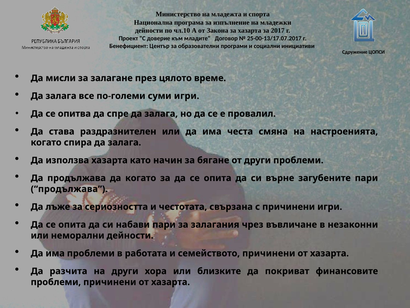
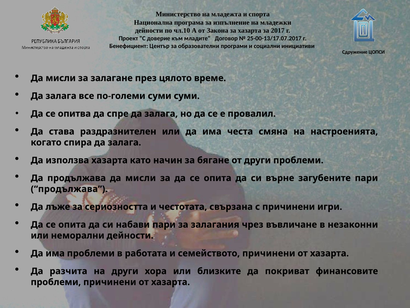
суми игри: игри -> суми (187, 96)
продължава да когато: когато -> мисли (141, 178)
